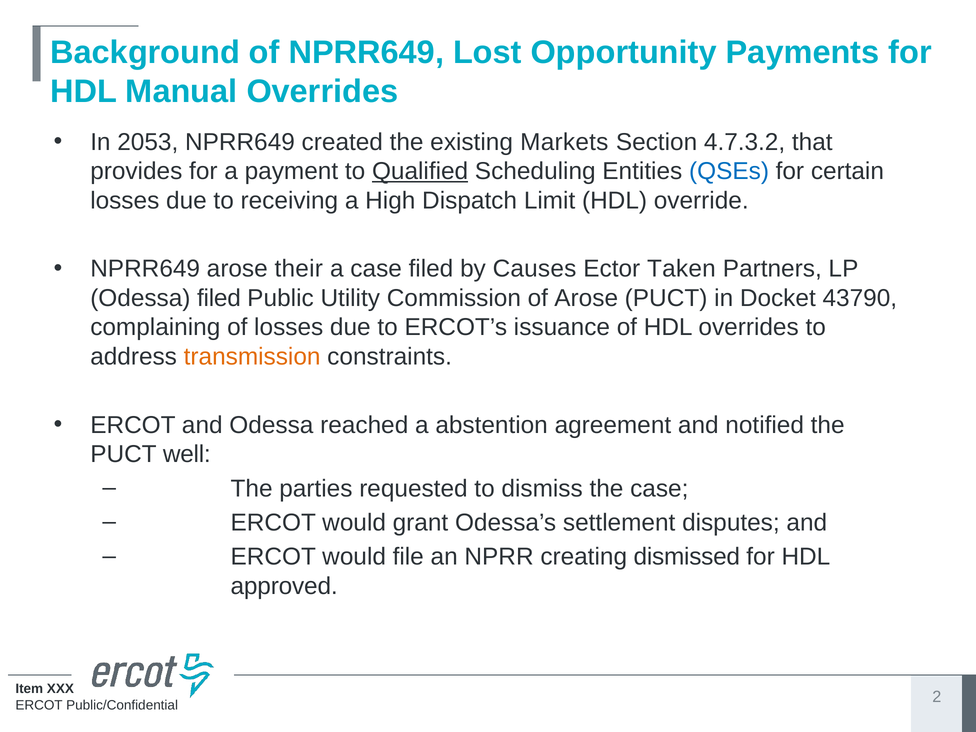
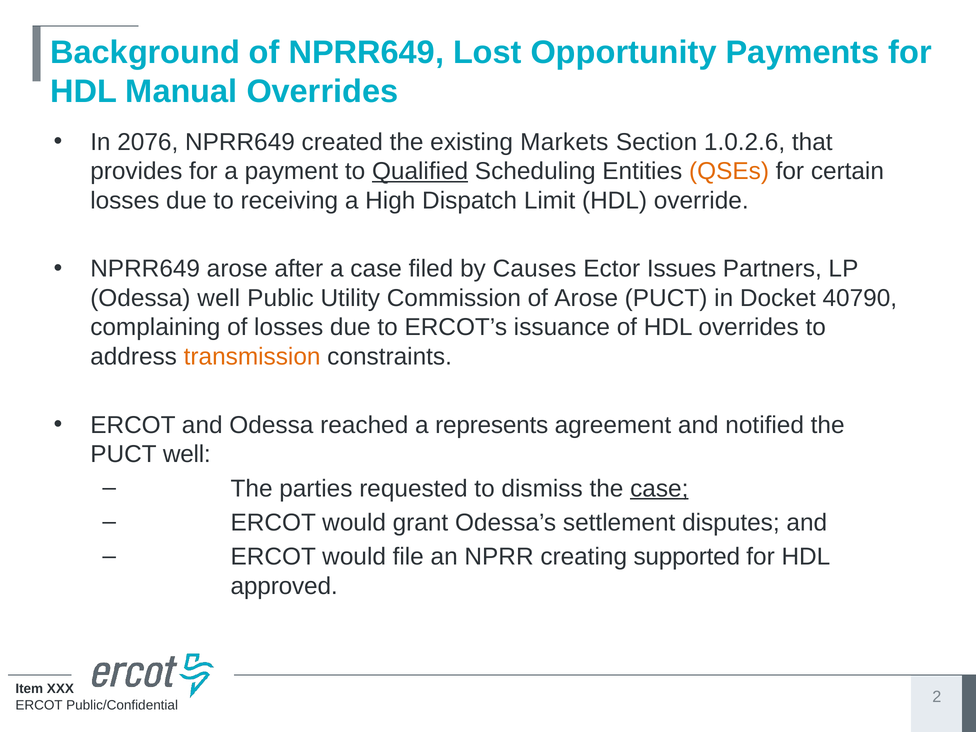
2053: 2053 -> 2076 (148, 142)
4.7.3.2: 4.7.3.2 -> 1.0.2.6 (745, 142)
QSEs colour: blue -> orange (729, 171)
their: their -> after (299, 269)
Taken: Taken -> Issues (682, 269)
Odessa filed: filed -> well (219, 298)
43790: 43790 -> 40790 (860, 298)
abstention: abstention -> represents (492, 425)
case underline: none -> present (659, 488)
dismissed: dismissed -> supported (687, 557)
